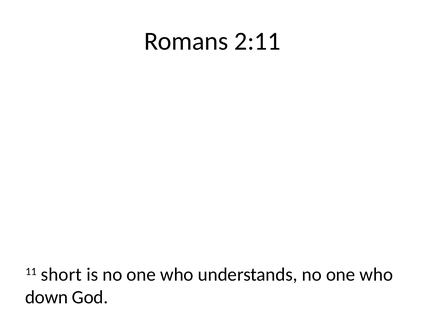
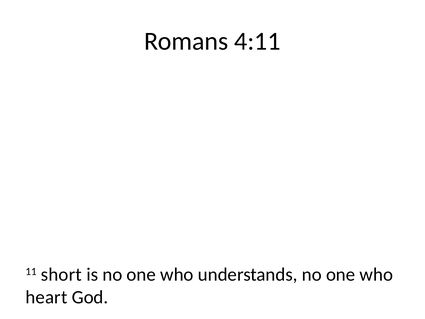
2:11: 2:11 -> 4:11 (257, 41)
down: down -> heart (46, 297)
